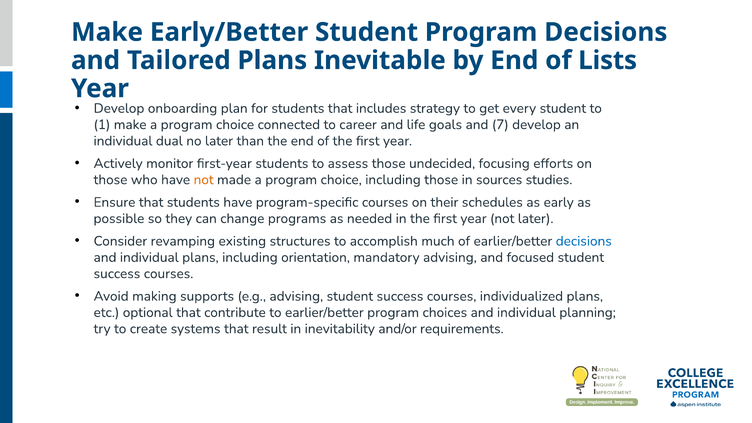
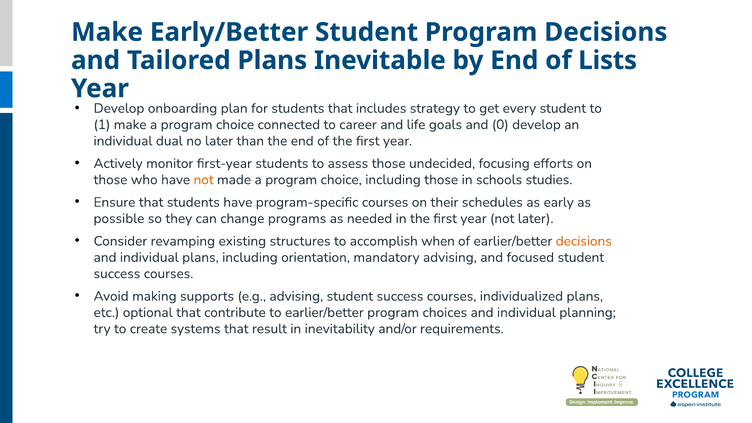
7: 7 -> 0 (500, 125)
sources: sources -> schools (499, 180)
much: much -> when (438, 241)
decisions colour: blue -> orange (584, 241)
